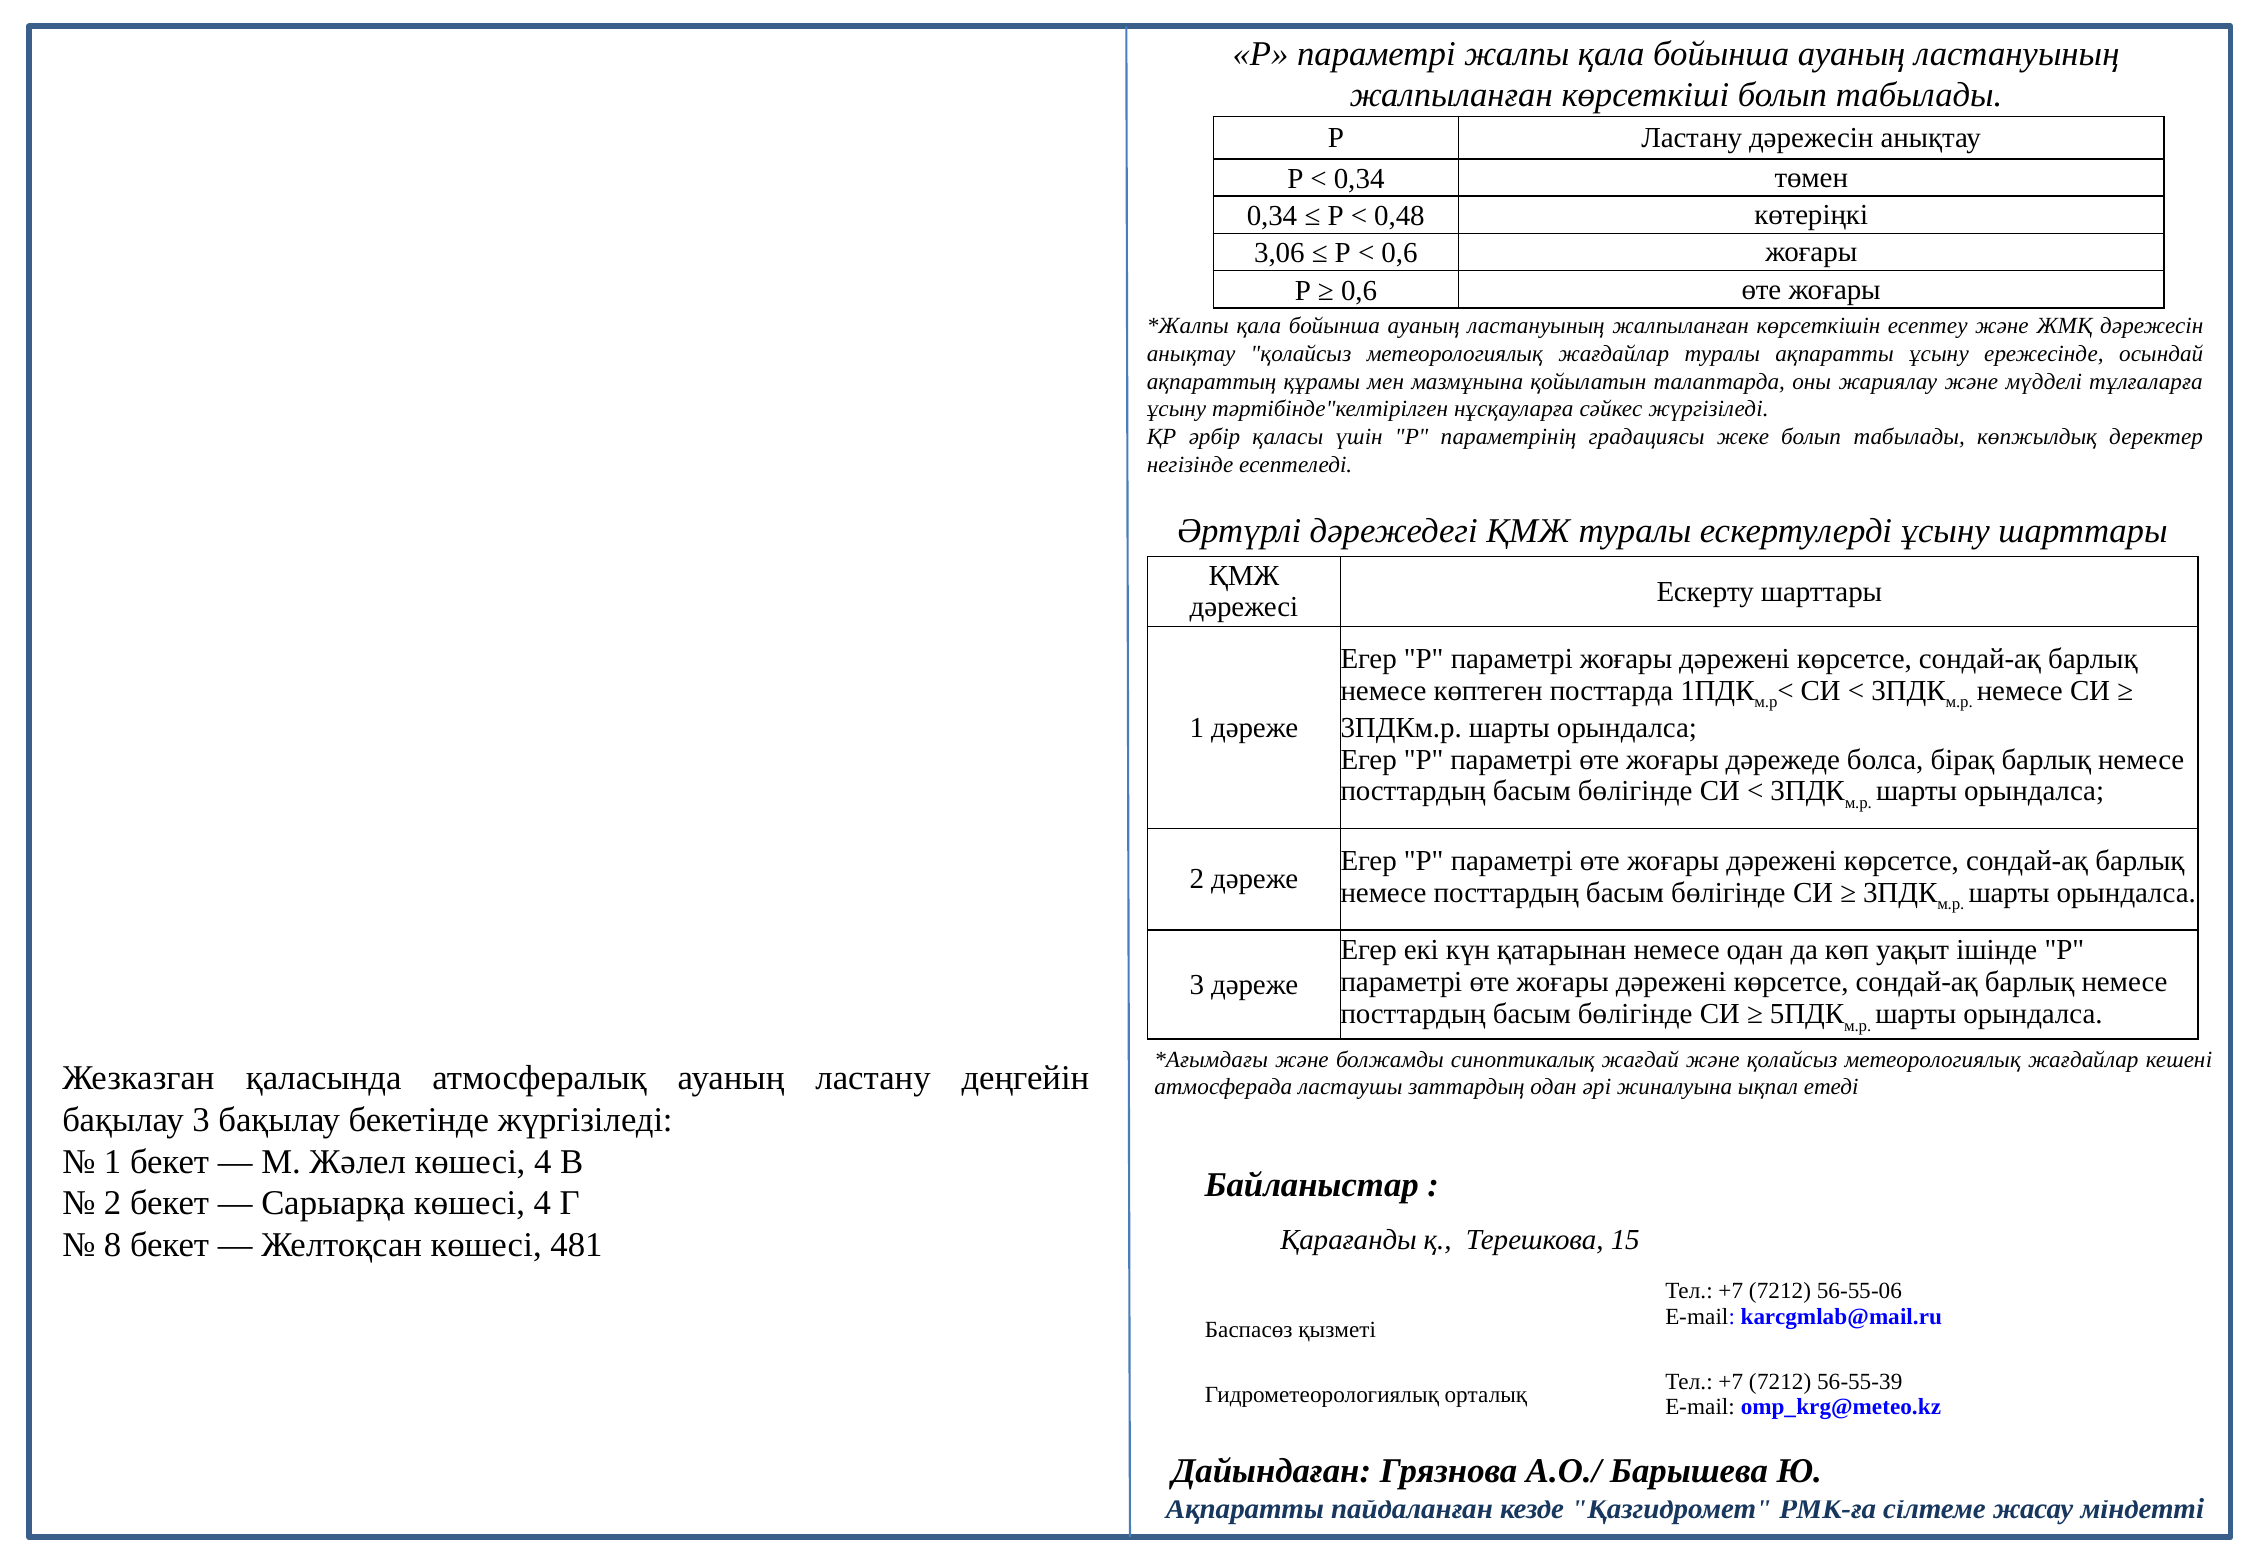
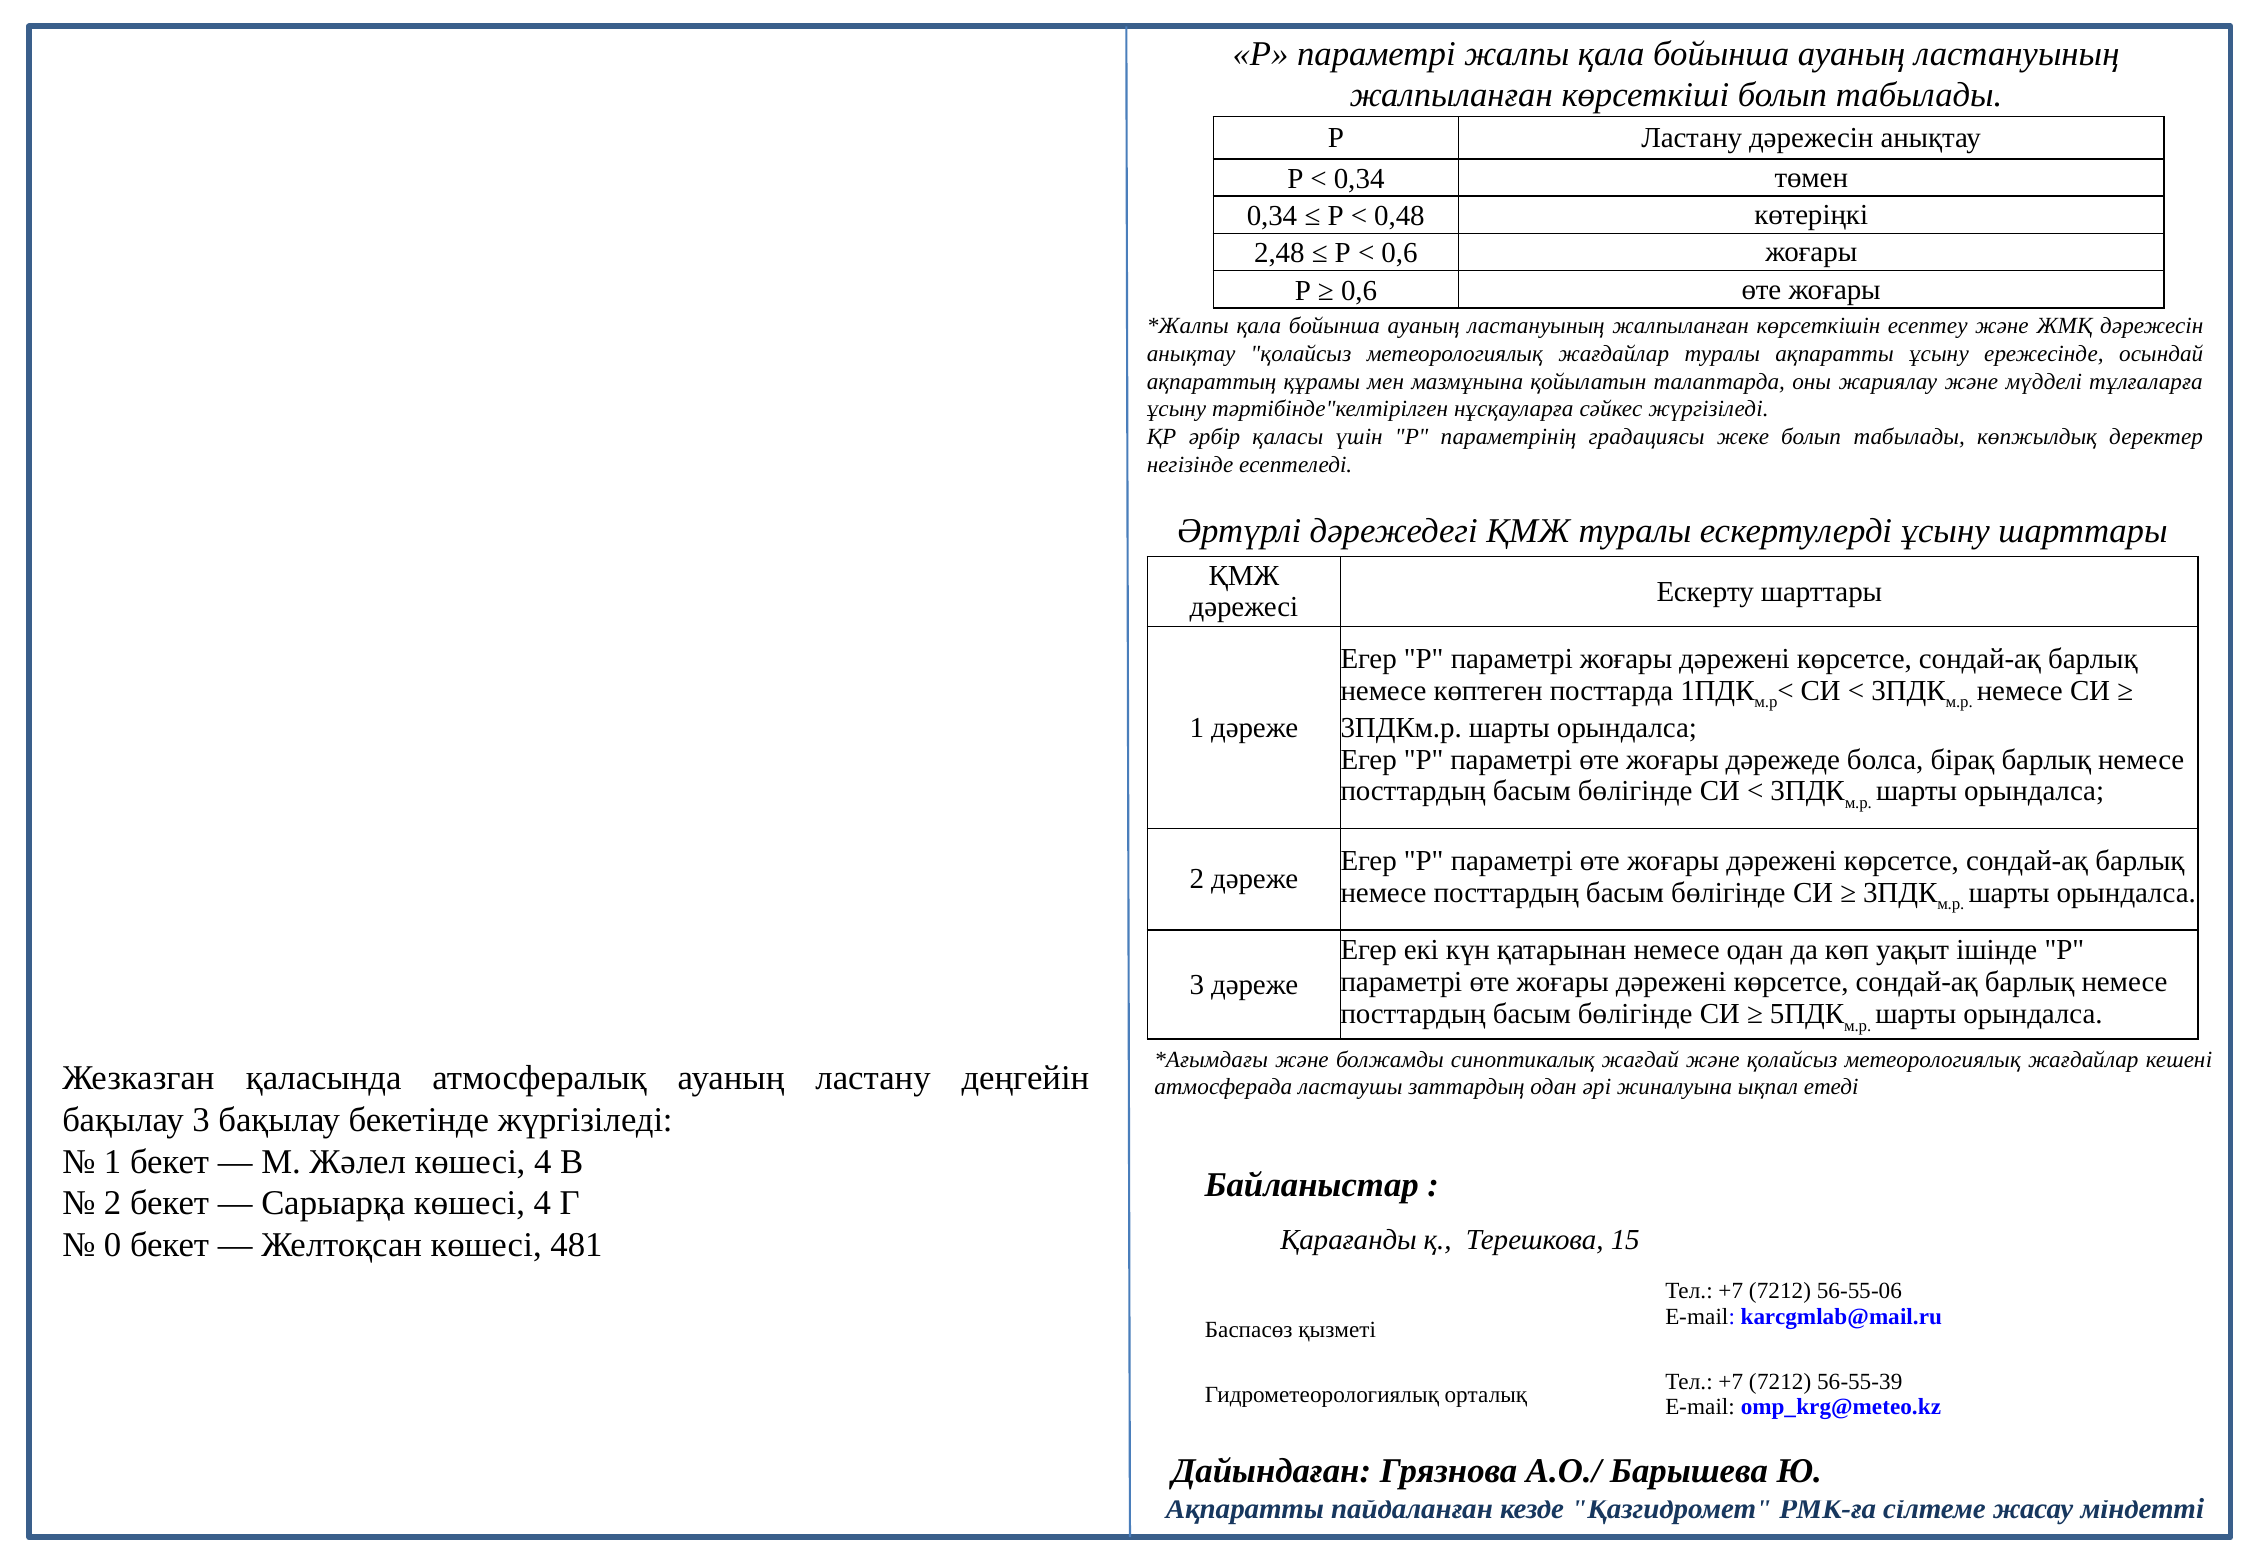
3,06: 3,06 -> 2,48 (1279, 253)
8: 8 -> 0 (113, 1245)
